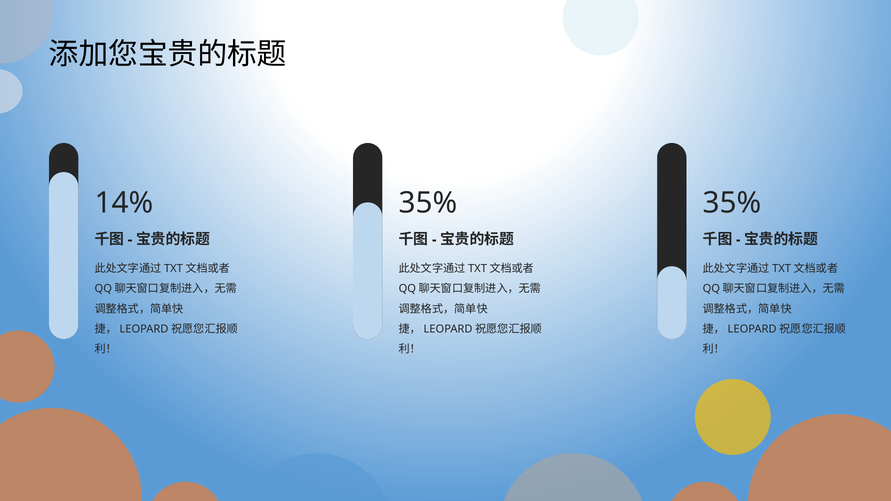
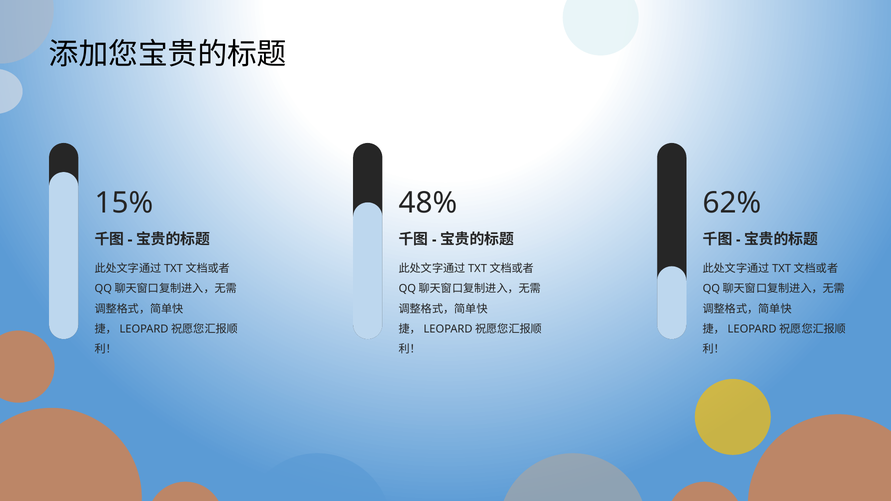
14%: 14% -> 15% (124, 203)
35%: 35% -> 48% (428, 203)
35%: 35% -> 62% (732, 203)
